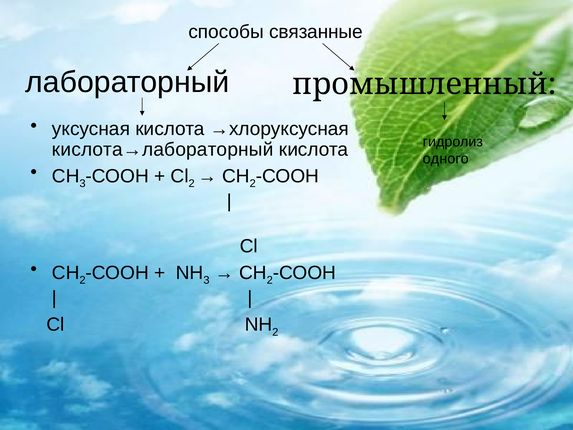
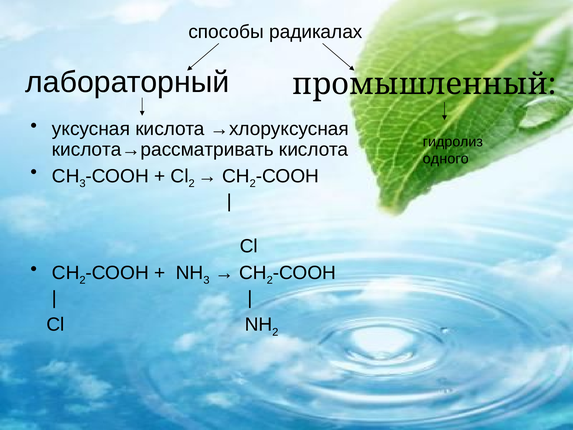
связанные: связанные -> радикалах (316, 32)
кислота→лабораторный: кислота→лабораторный -> кислота→рассматривать (163, 149)
